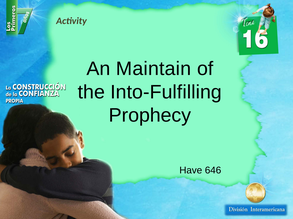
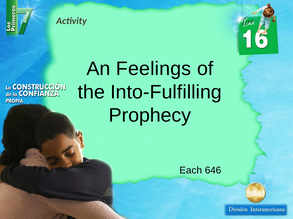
Maintain: Maintain -> Feelings (154, 69)
Have: Have -> Each (191, 171)
